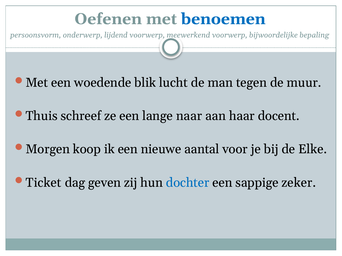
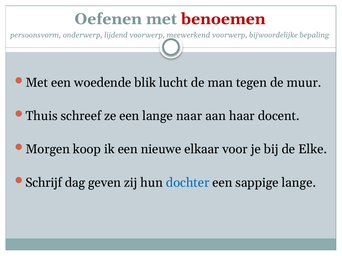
benoemen colour: blue -> red (223, 19)
aantal: aantal -> elkaar (202, 150)
Ticket: Ticket -> Schrijf (44, 183)
sappige zeker: zeker -> lange (299, 183)
